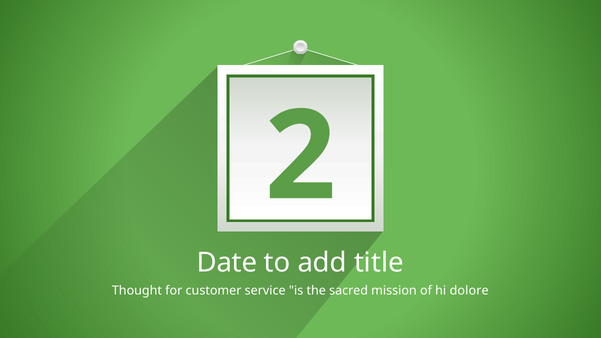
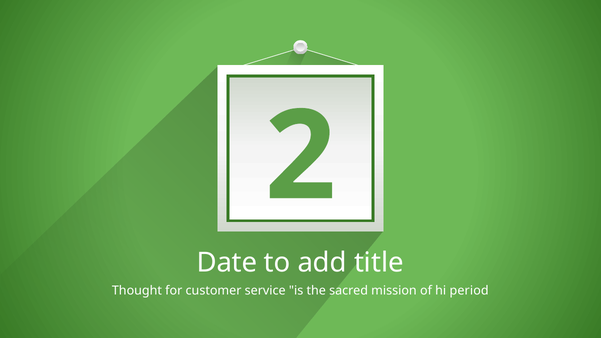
dolore: dolore -> period (469, 291)
